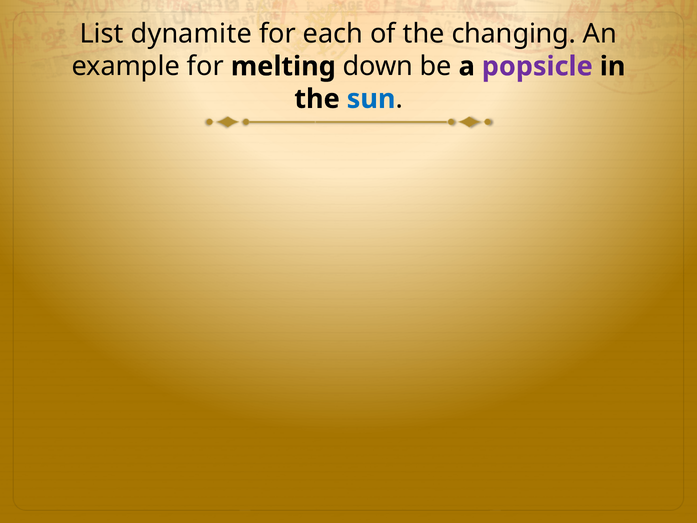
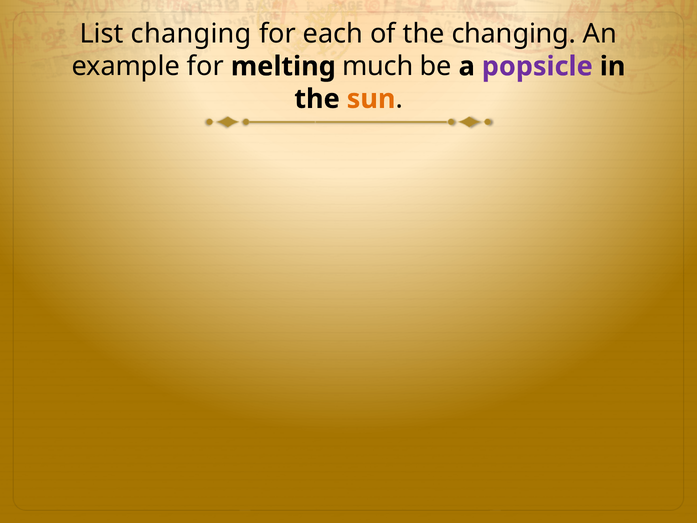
List dynamite: dynamite -> changing (191, 34)
down: down -> much (378, 66)
sun colour: blue -> orange (371, 99)
